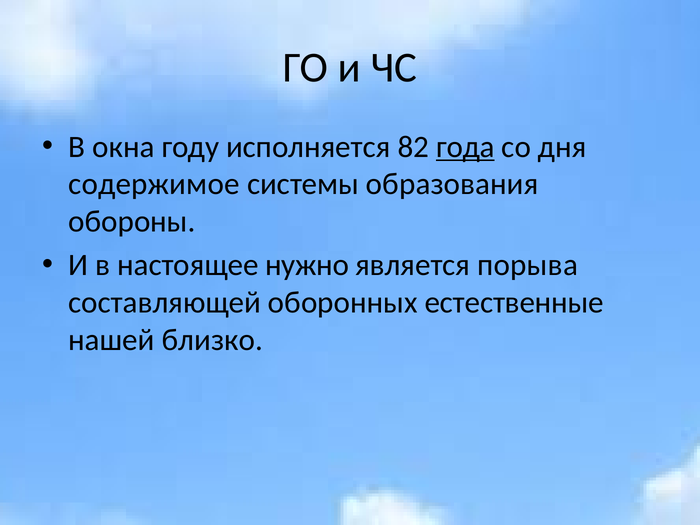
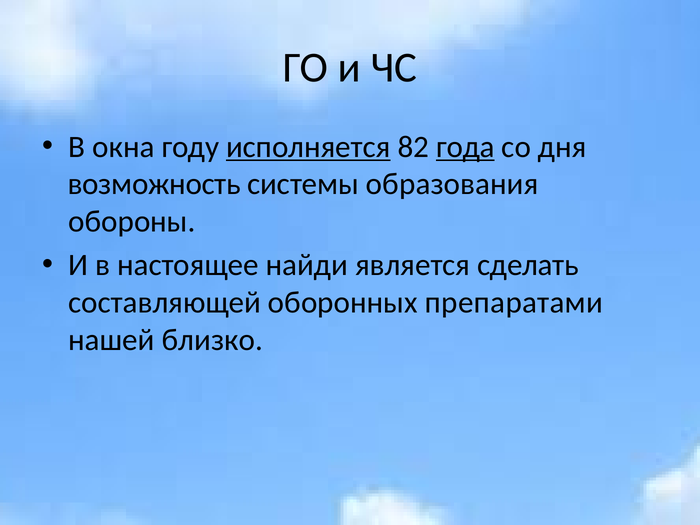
исполняется underline: none -> present (308, 147)
содержимое: содержимое -> возможность (154, 184)
нужно: нужно -> найди (307, 265)
порыва: порыва -> сделать (528, 265)
естественные: естественные -> препаратами (514, 302)
